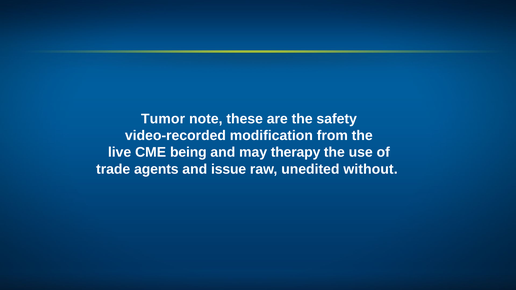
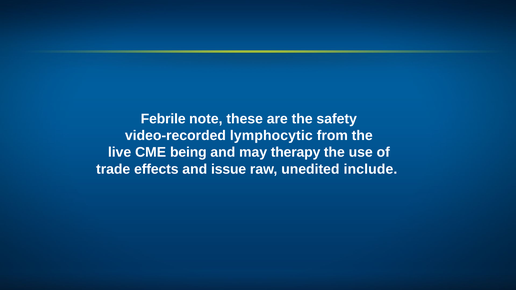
Tumor: Tumor -> Febrile (163, 119)
modification: modification -> lymphocytic (271, 136)
agents: agents -> effects (156, 169)
without: without -> include (370, 169)
